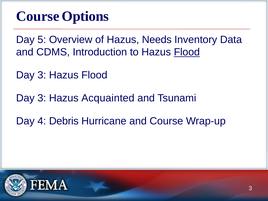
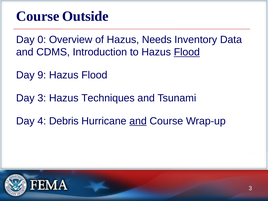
Options: Options -> Outside (85, 16)
5: 5 -> 0 (42, 40)
3: 3 -> 9 (42, 75)
Acquainted: Acquainted -> Techniques (108, 98)
and underline: none -> present (138, 121)
